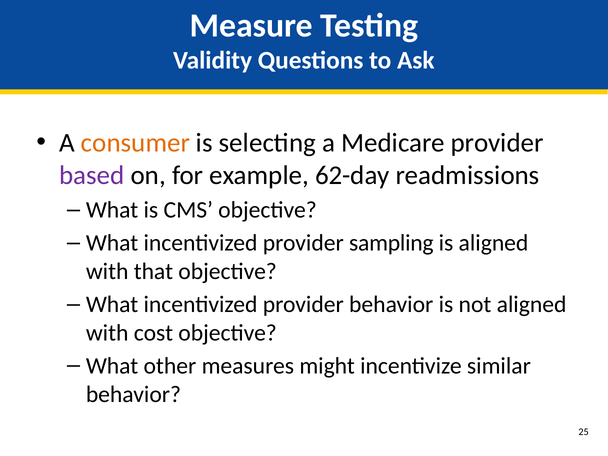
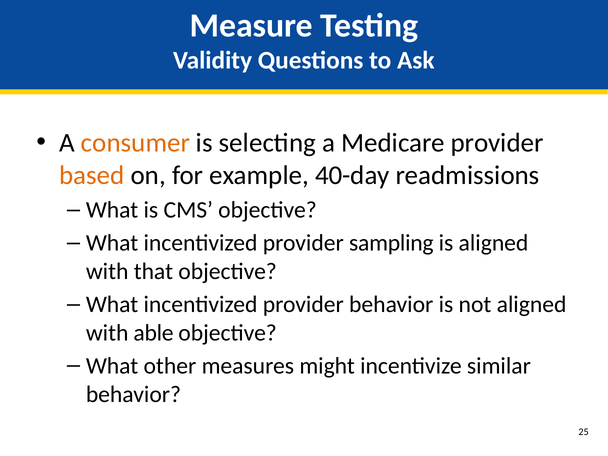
based colour: purple -> orange (92, 175)
62-day: 62-day -> 40-day (352, 175)
cost: cost -> able (154, 333)
